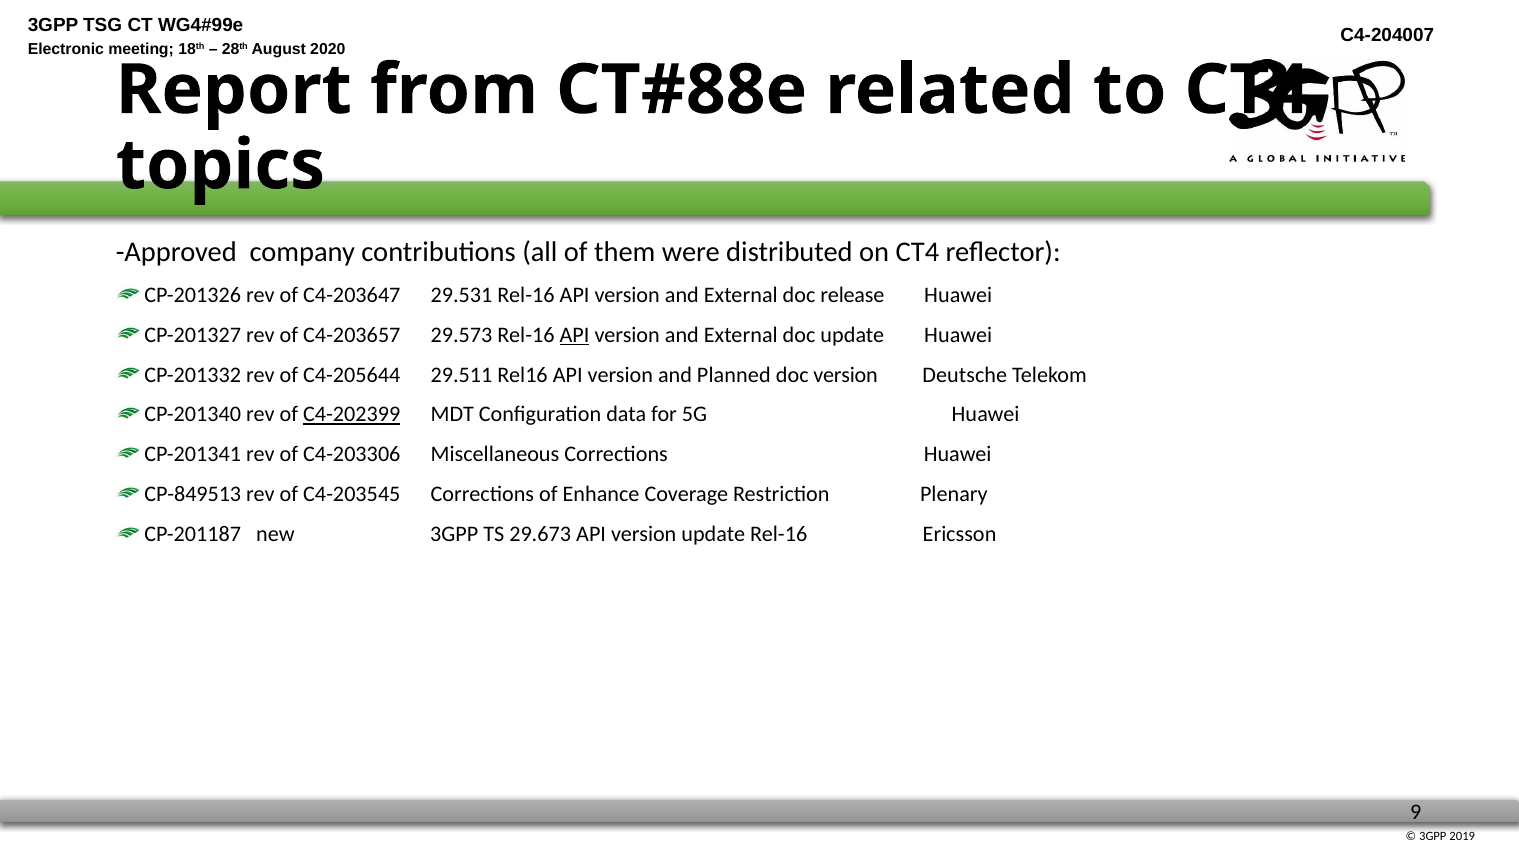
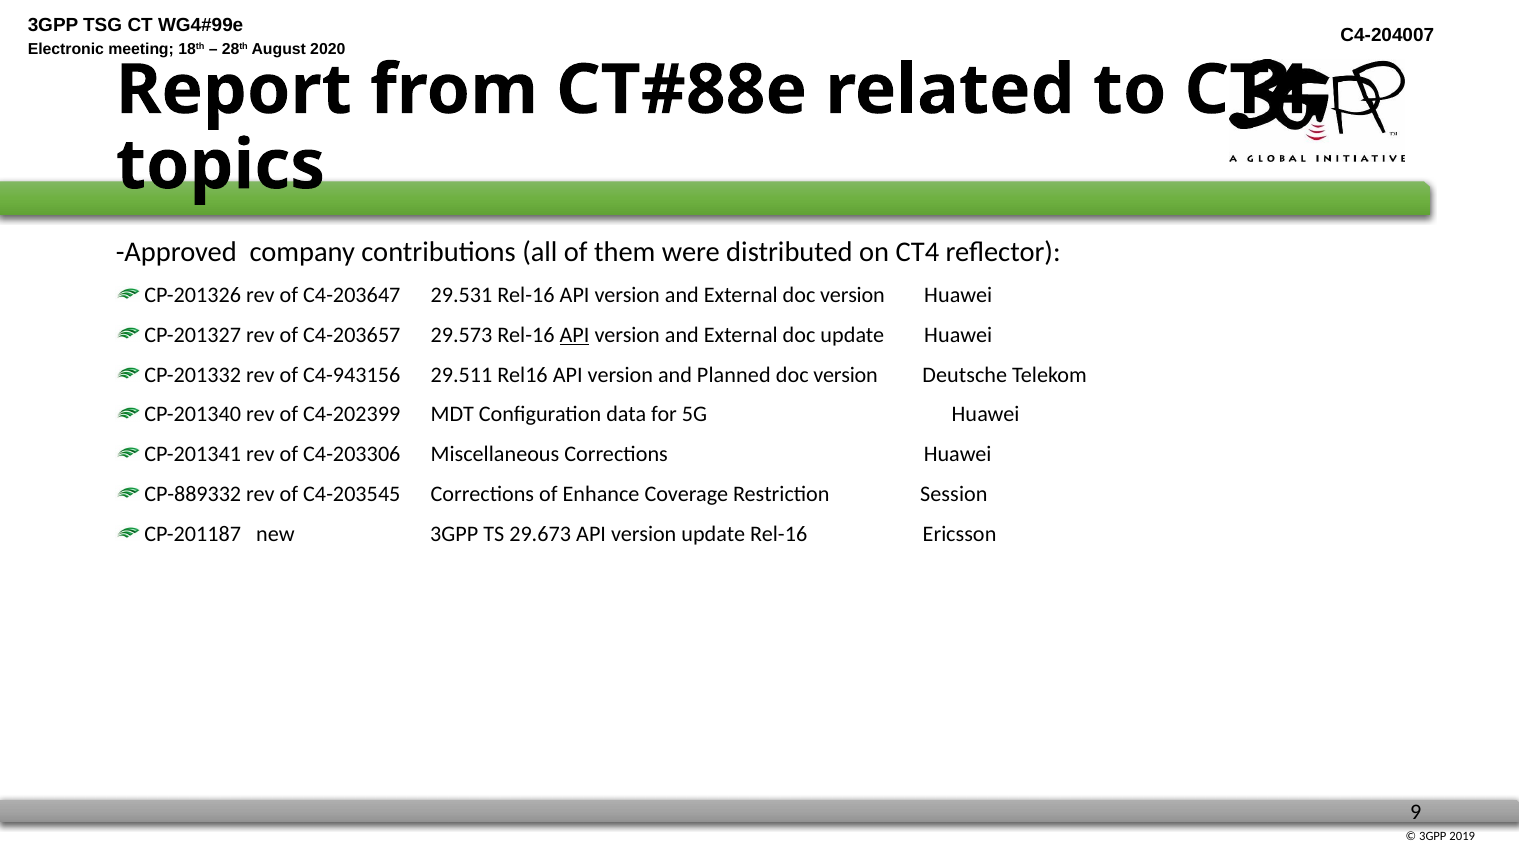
External doc release: release -> version (852, 295)
C4-205644: C4-205644 -> C4-943156 (352, 375)
C4-202399 underline: present -> none (352, 414)
CP-849513: CP-849513 -> CP-889332 (193, 494)
Plenary: Plenary -> Session (954, 494)
